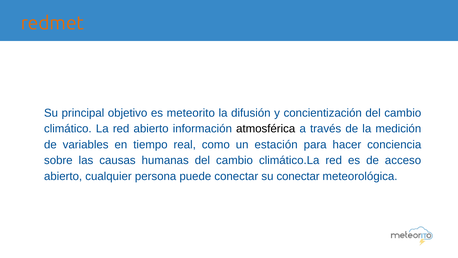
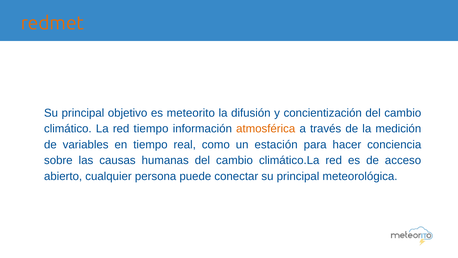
red abierto: abierto -> tiempo (151, 129)
atmosférica colour: black -> orange (266, 129)
conectar su conectar: conectar -> principal (298, 176)
